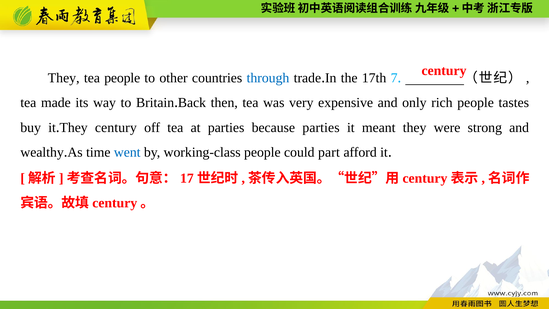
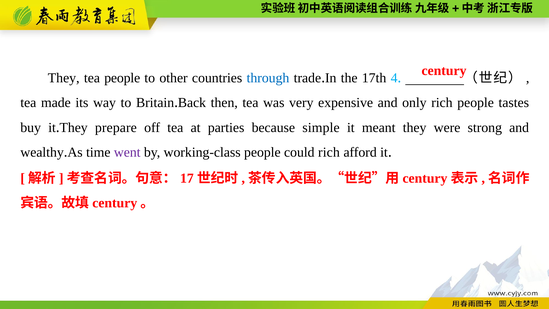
7: 7 -> 4 (394, 78)
They century: century -> prepare (116, 127)
because parties: parties -> simple (321, 127)
went colour: blue -> purple (127, 152)
could part: part -> rich (329, 152)
